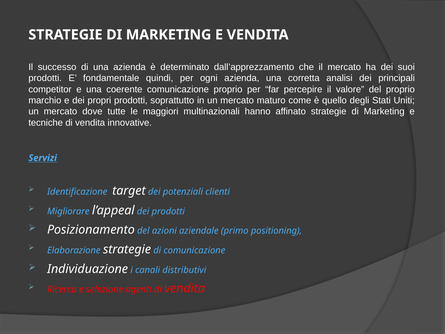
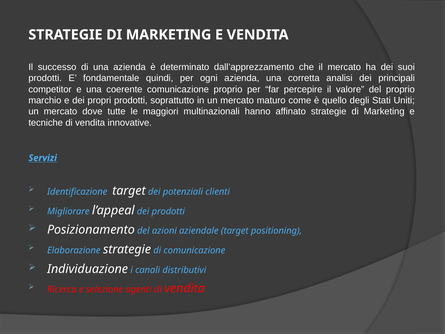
aziendale primo: primo -> target (235, 231)
